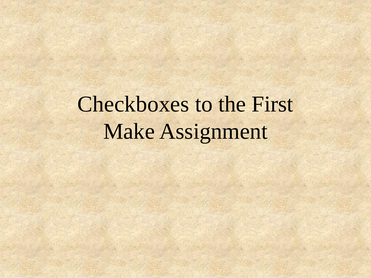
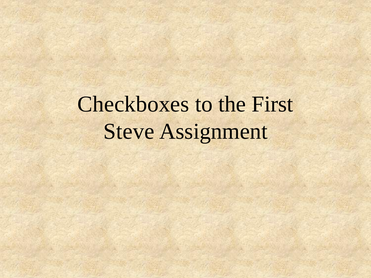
Make: Make -> Steve (129, 131)
